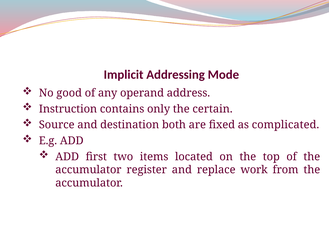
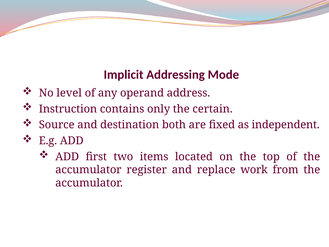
good: good -> level (69, 93)
complicated: complicated -> independent (286, 125)
